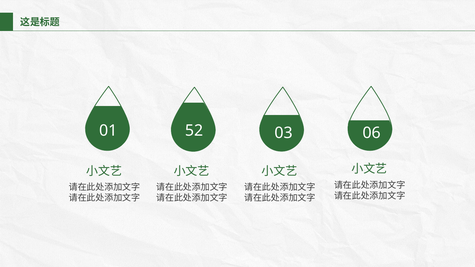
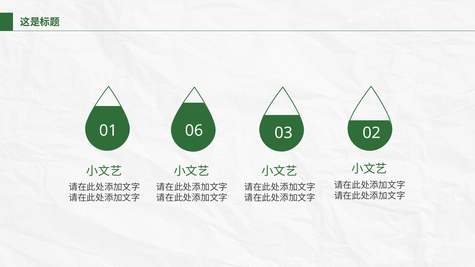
52: 52 -> 06 (194, 131)
06: 06 -> 02 (372, 133)
